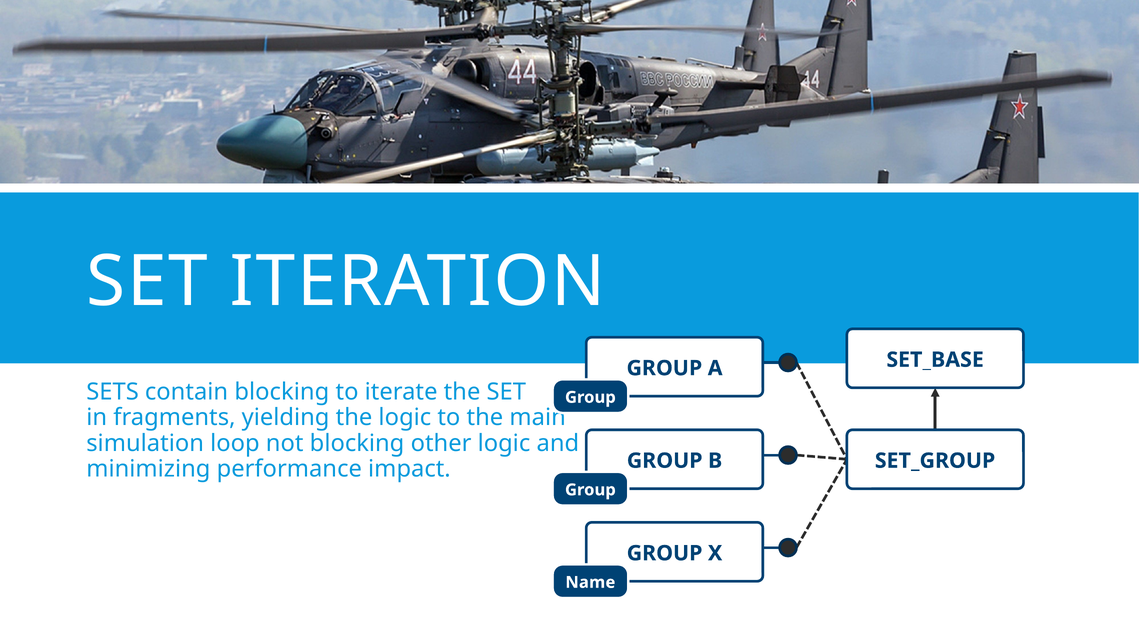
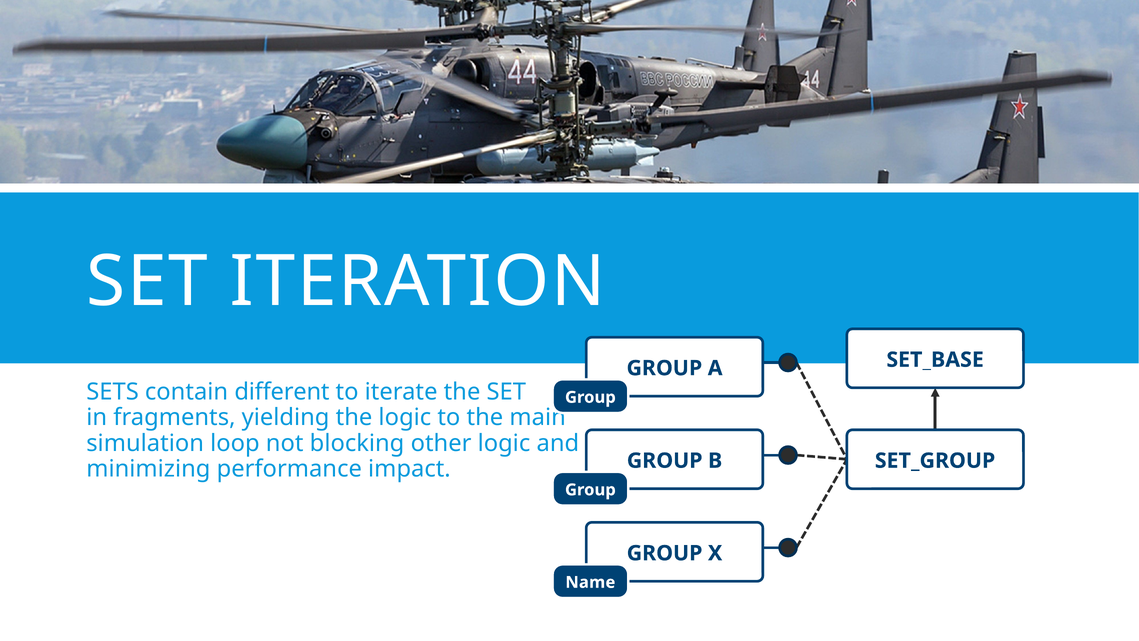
contain blocking: blocking -> different (282, 392)
